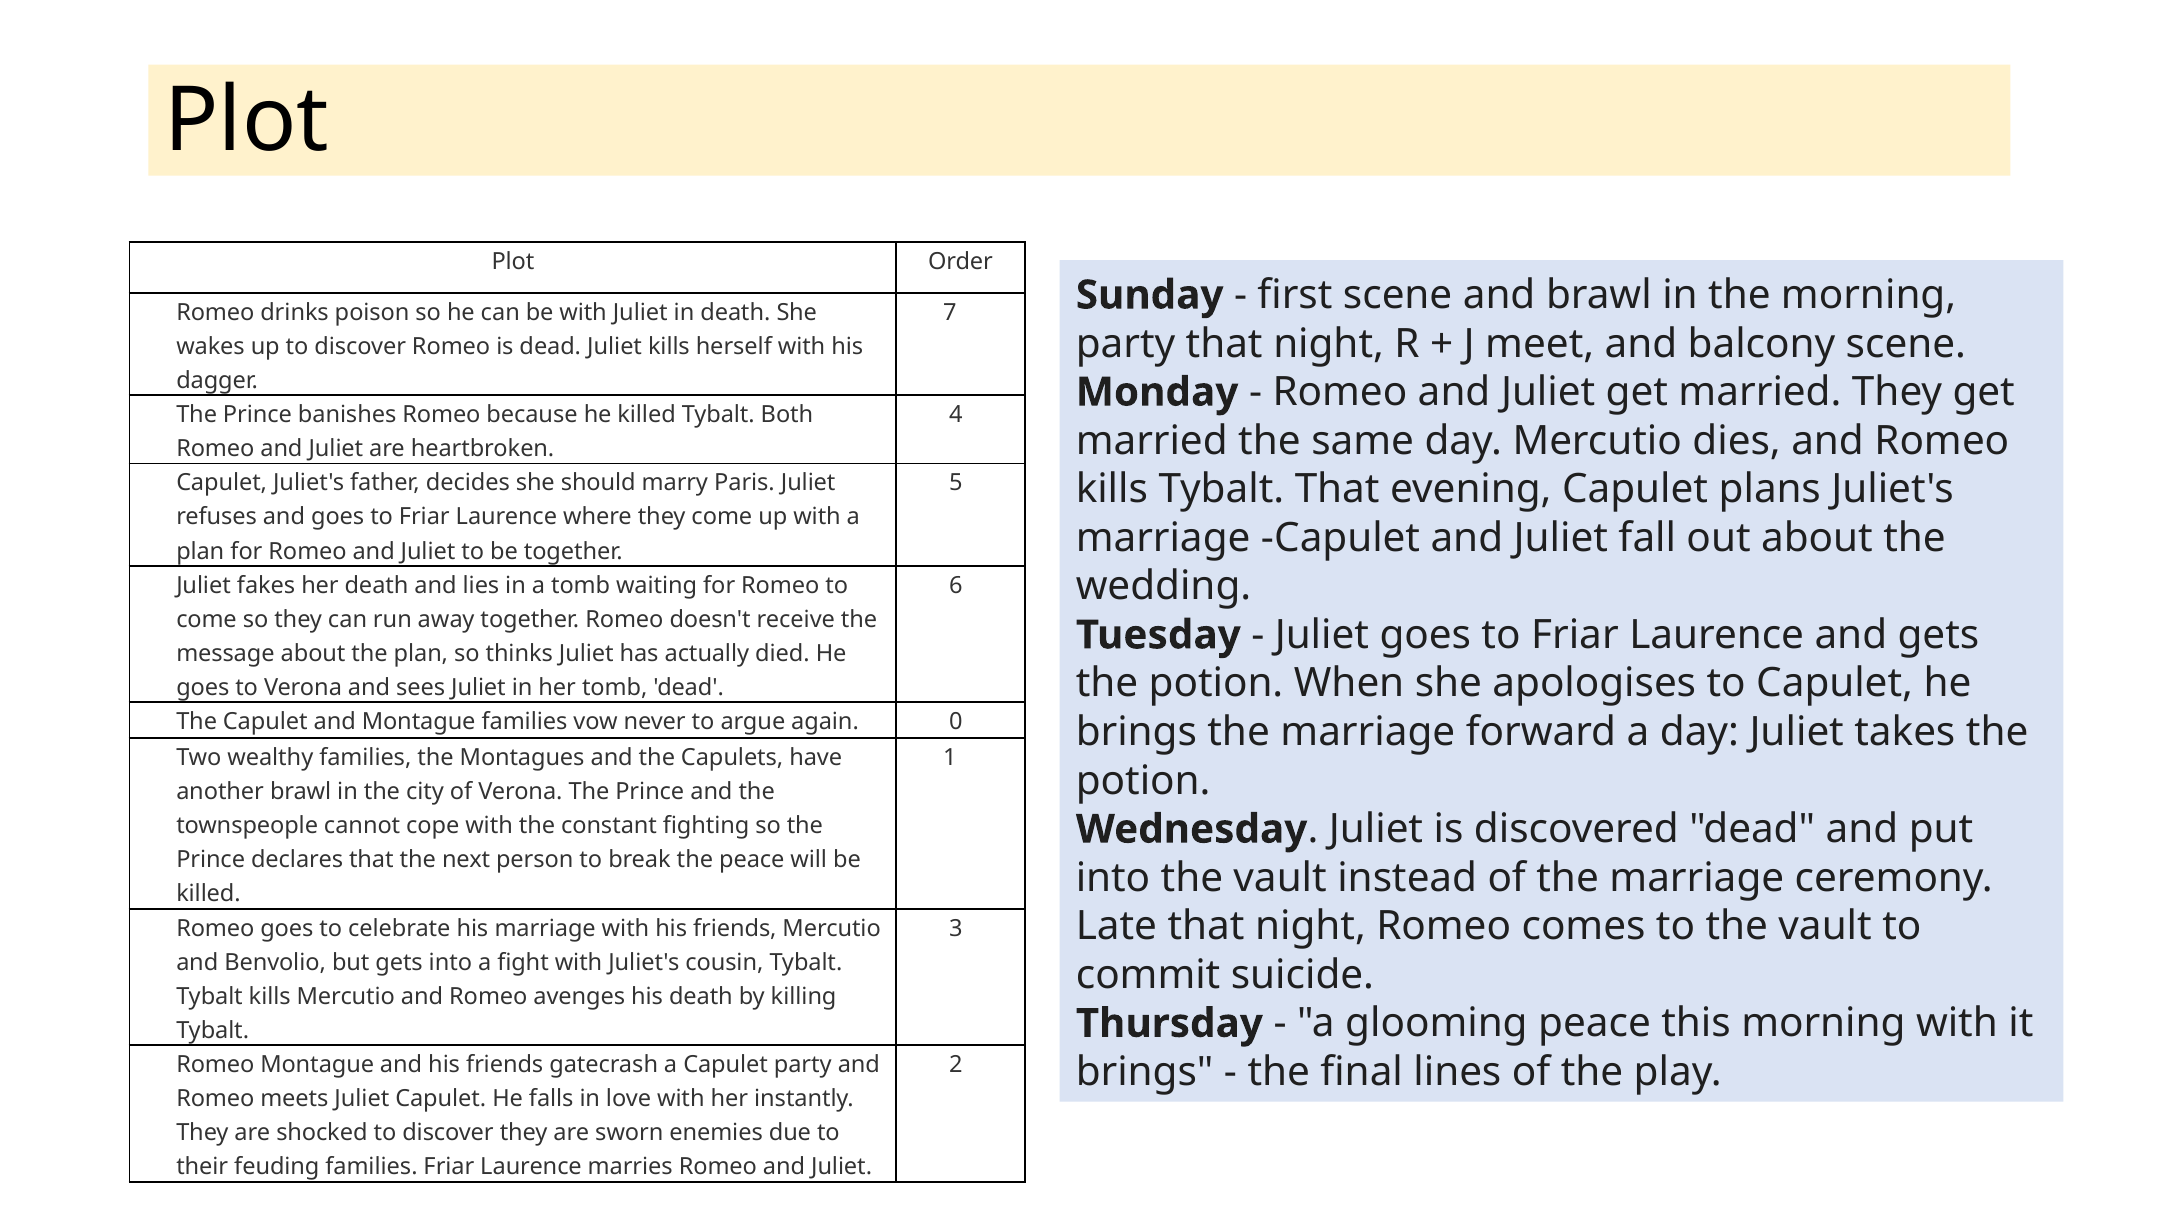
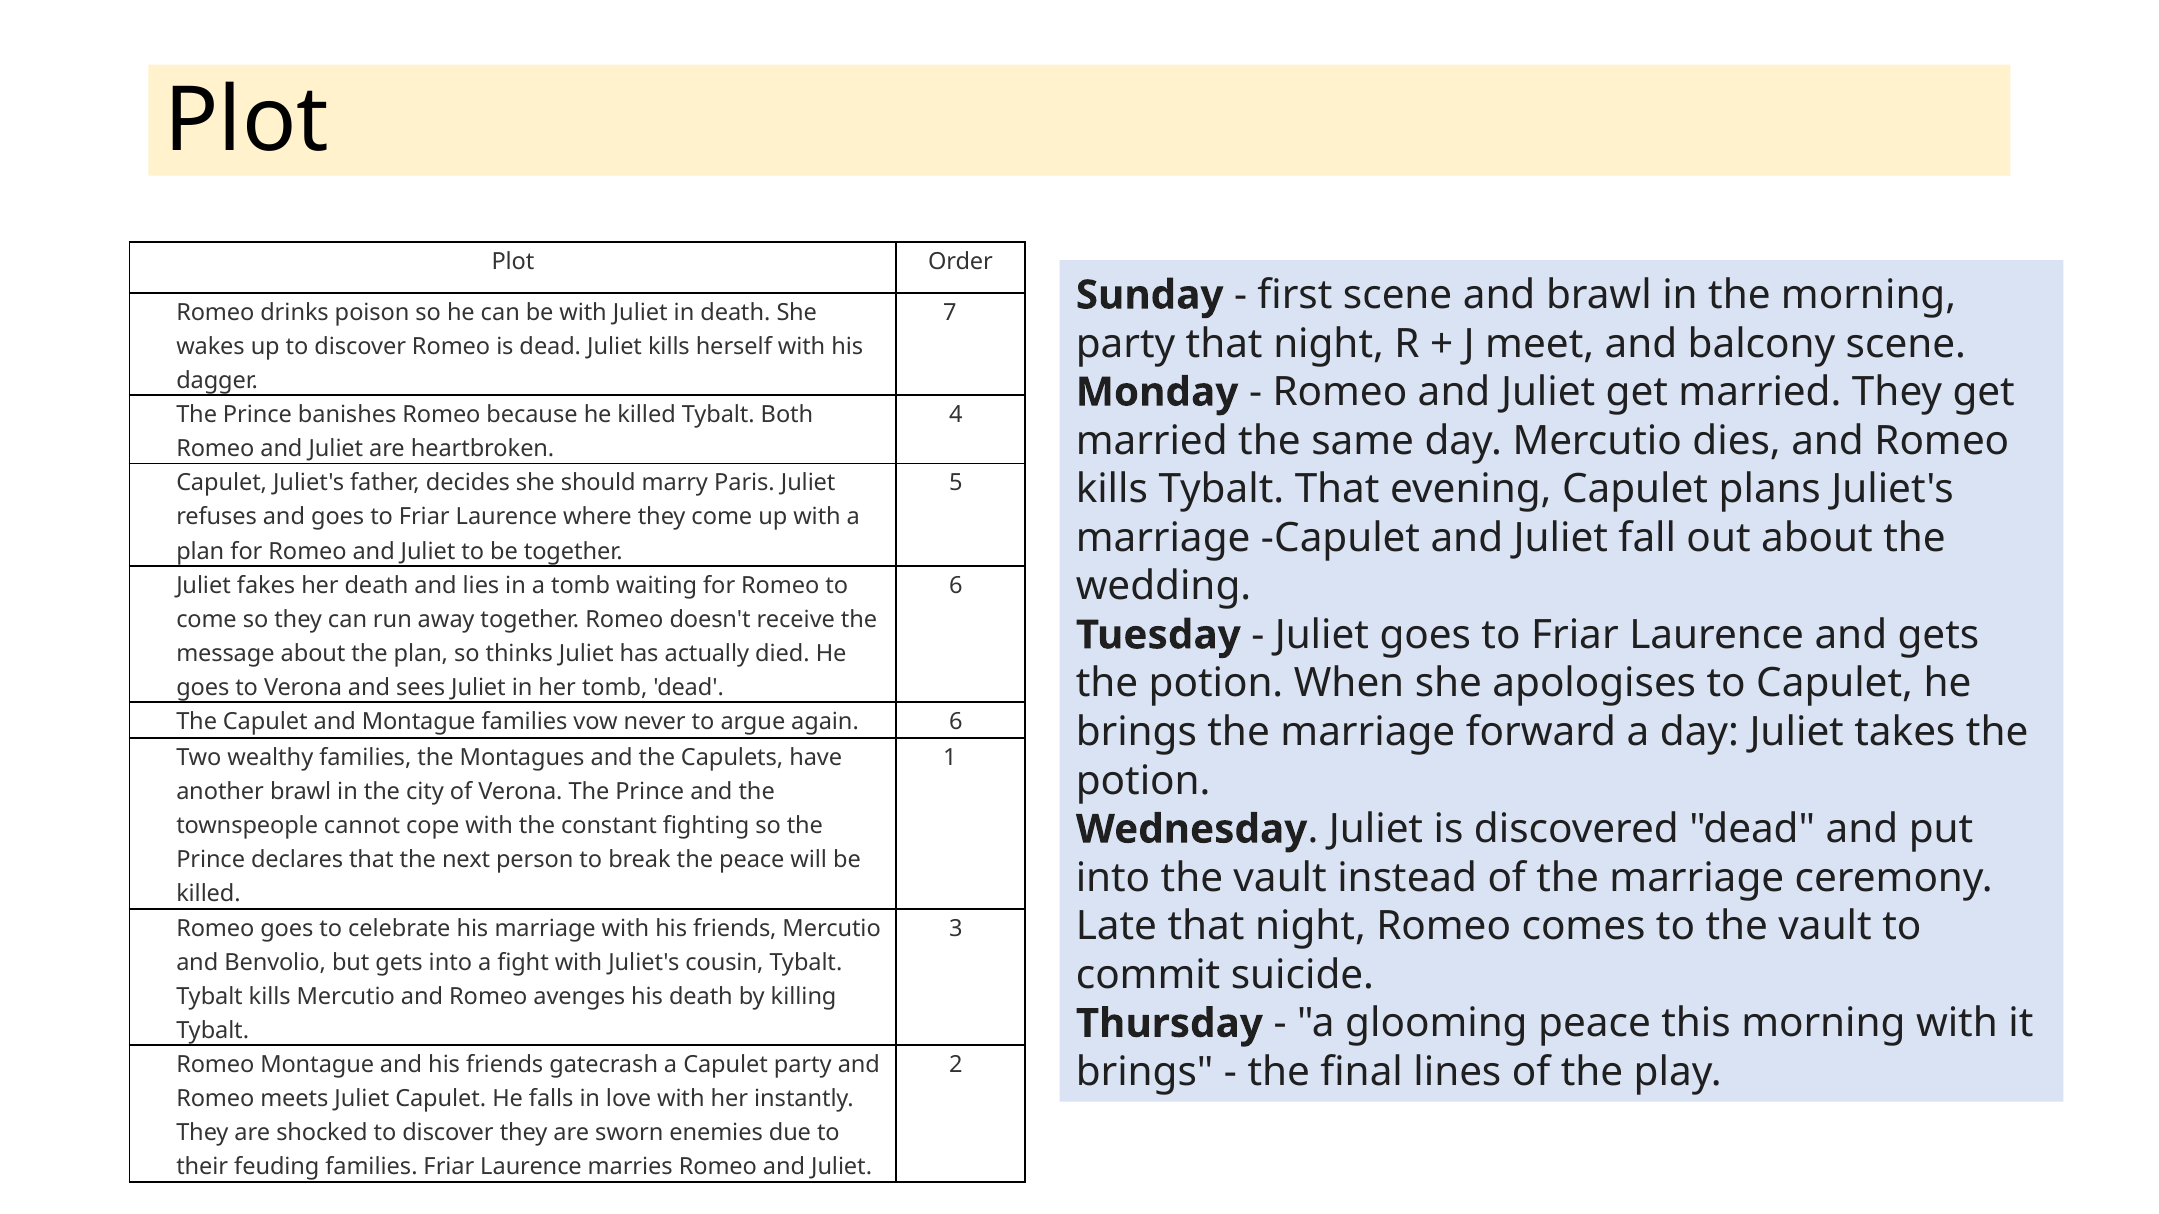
again 0: 0 -> 6 (956, 722)
